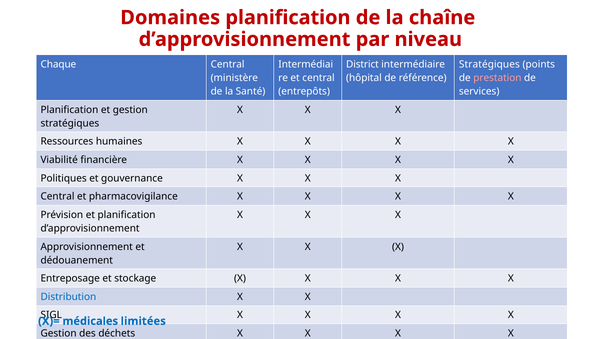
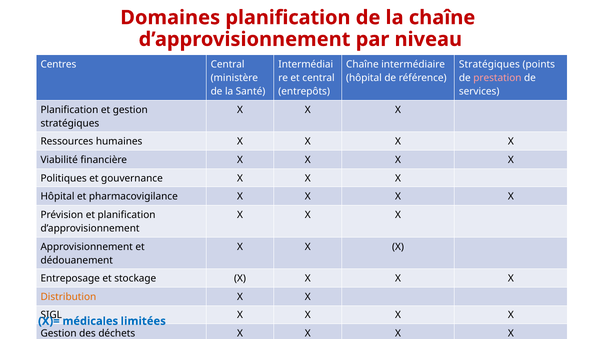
Chaque: Chaque -> Centres (58, 64)
District: District -> Chaîne (362, 64)
Central: Central -> Hôpital (58, 196)
Distribution colour: blue -> orange (68, 297)
